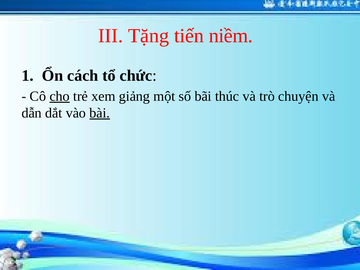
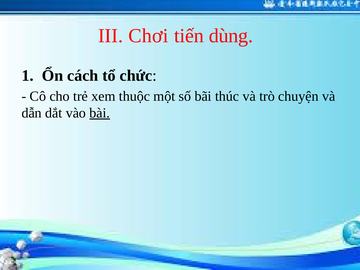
Tặng: Tặng -> Chơi (148, 36)
niềm: niềm -> dùng (231, 36)
cho underline: present -> none (60, 96)
giảng: giảng -> thuộc (134, 96)
